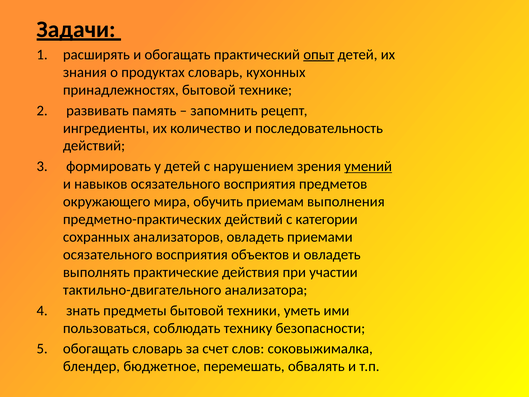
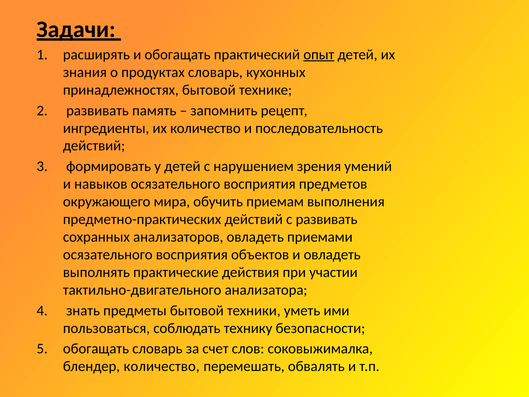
умений underline: present -> none (368, 166)
с категории: категории -> развивать (327, 219)
блендер бюджетное: бюджетное -> количество (162, 366)
